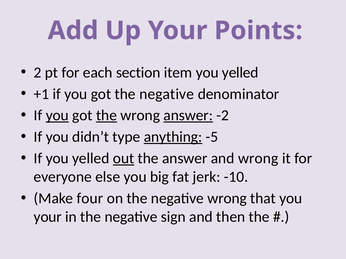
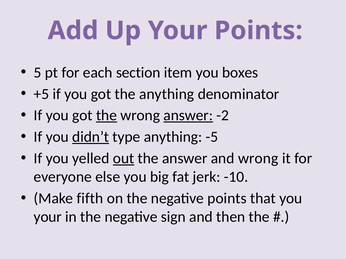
2: 2 -> 5 (38, 73)
item you yelled: yelled -> boxes (240, 73)
+1: +1 -> +5 (41, 94)
got the negative: negative -> anything (167, 94)
you underline: present -> none (57, 116)
didn’t underline: none -> present (91, 137)
anything underline: present -> none (173, 137)
four: four -> fifth (90, 199)
negative wrong: wrong -> points (227, 199)
